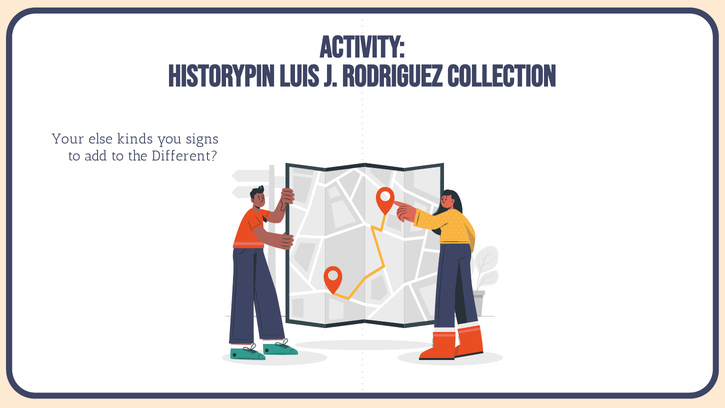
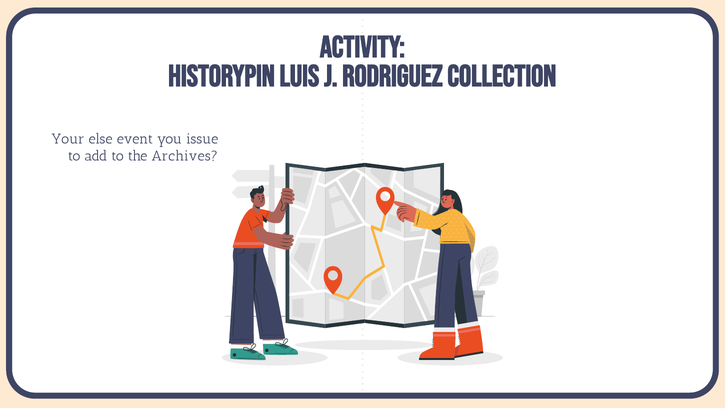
kinds: kinds -> event (135, 139)
signs: signs -> issue (202, 139)
Different: Different -> Archives (185, 156)
